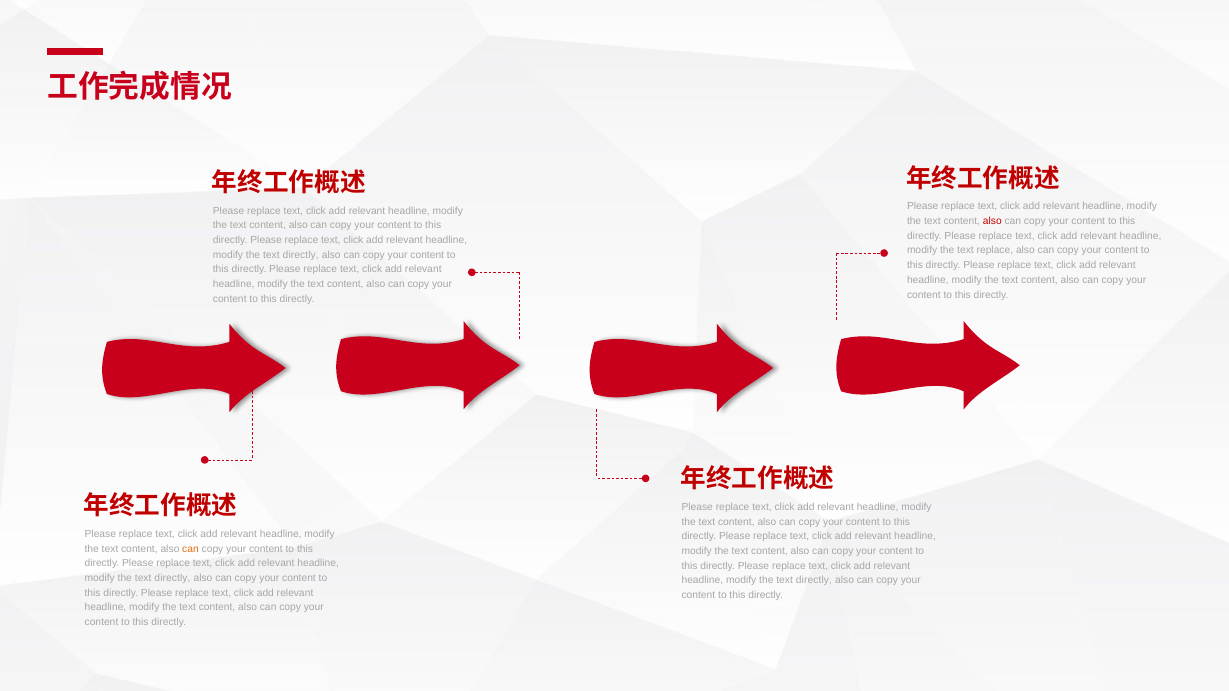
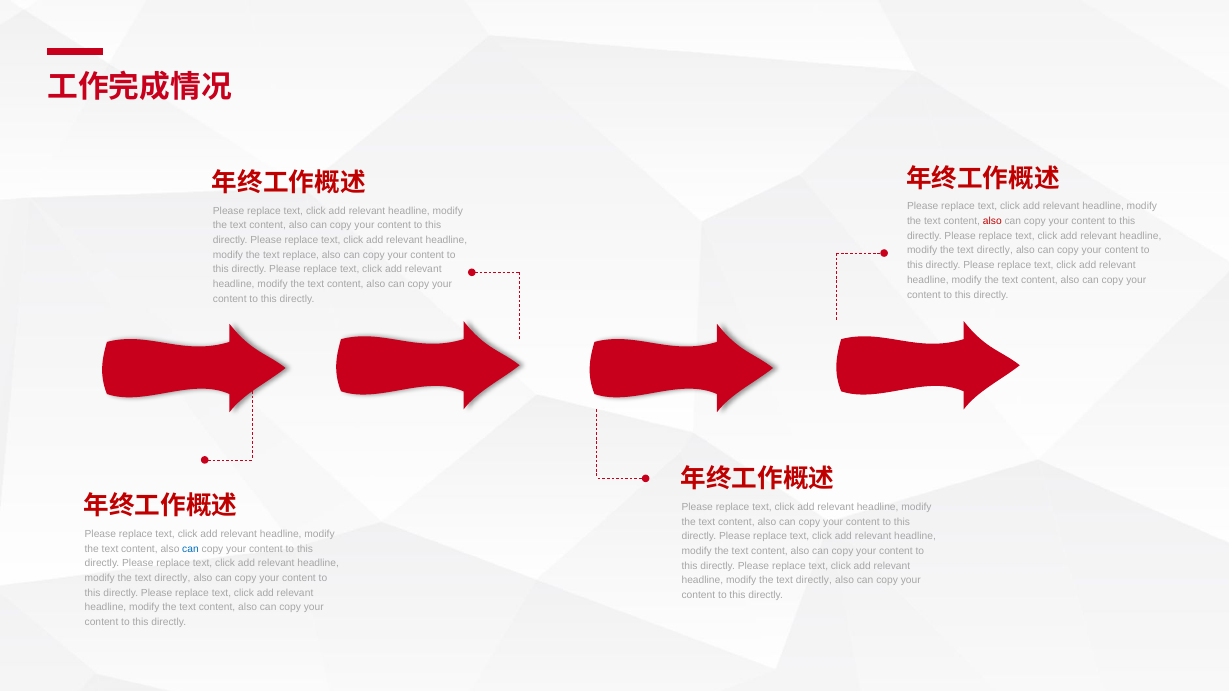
replace: replace -> directly (995, 251)
directly: directly -> replace (301, 255)
can colour: orange -> blue (190, 549)
